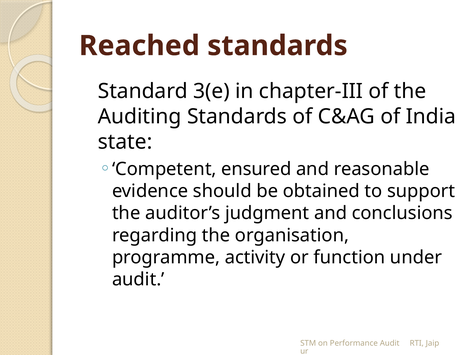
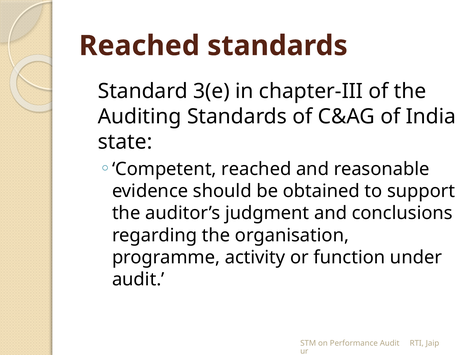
Competent ensured: ensured -> reached (256, 169)
